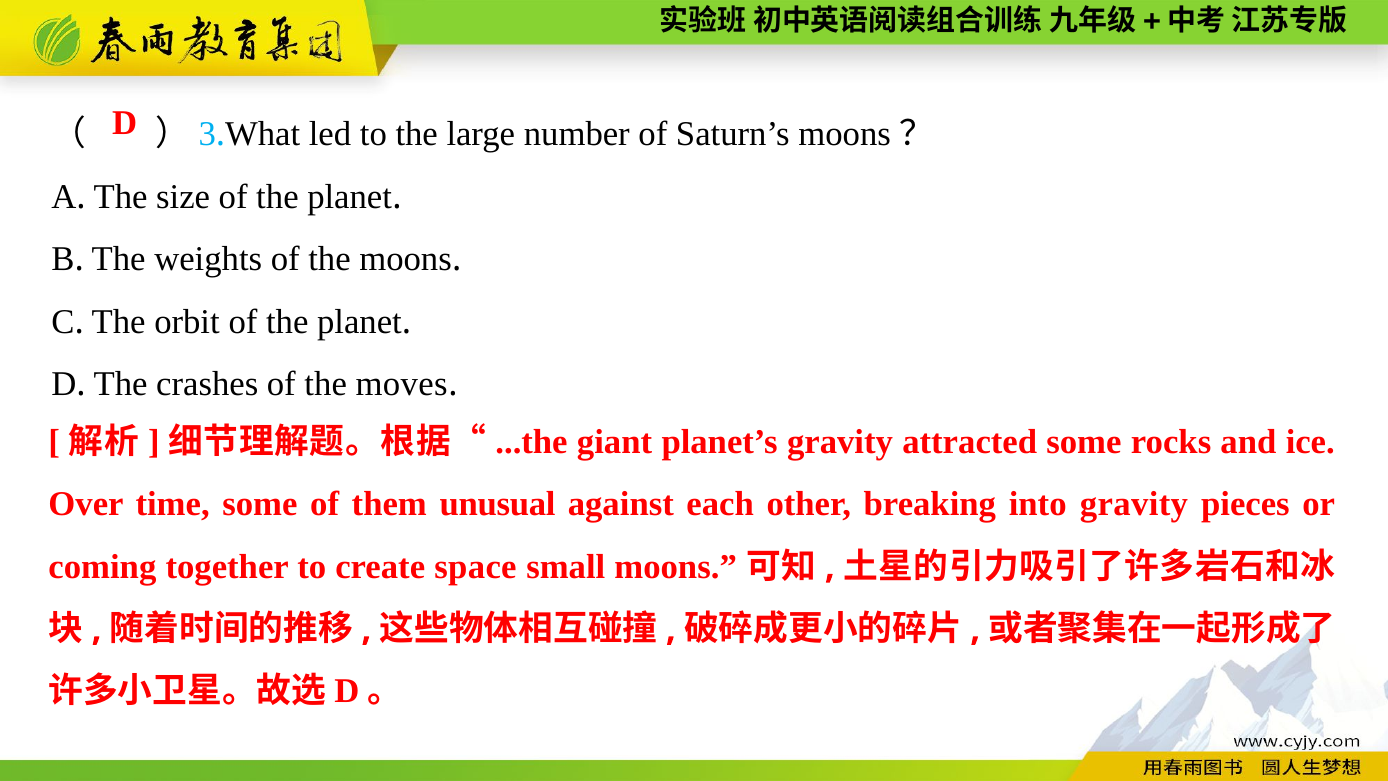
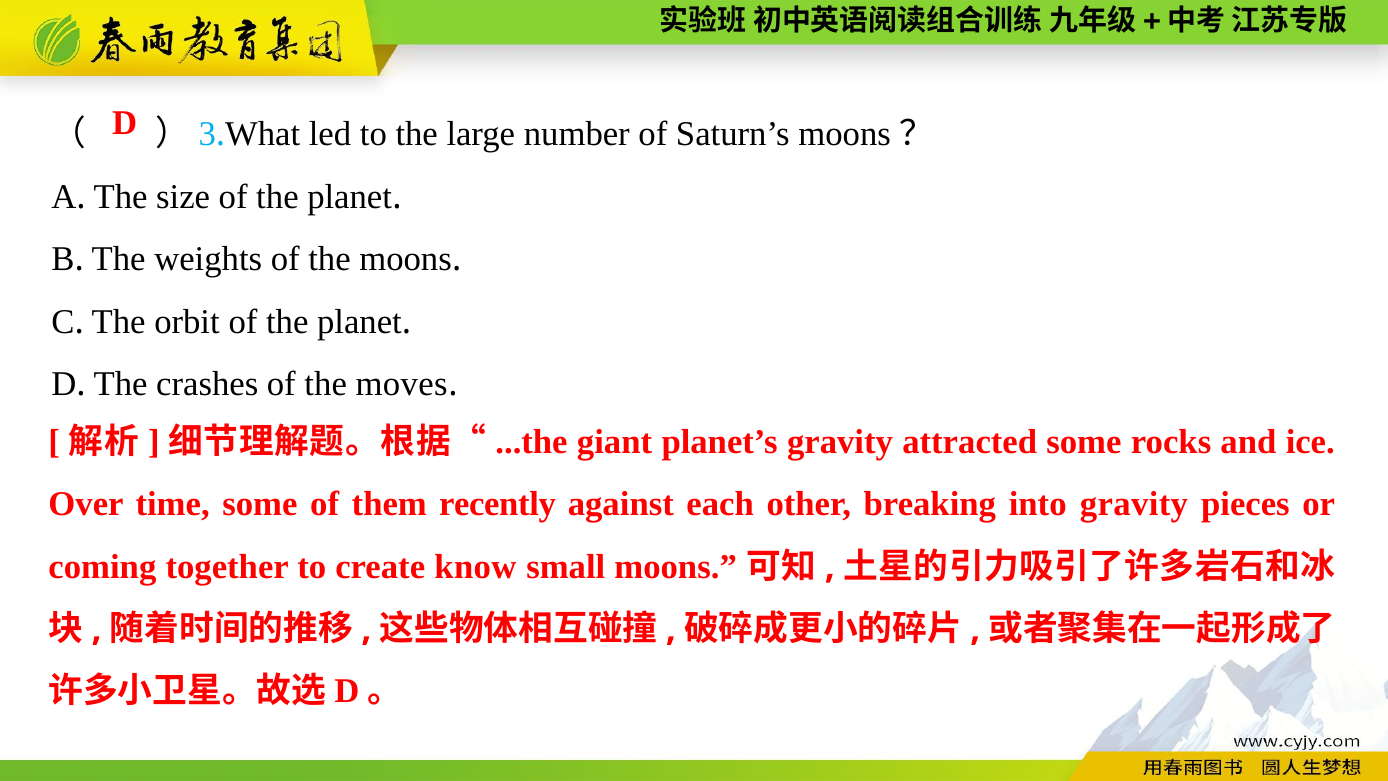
unusual: unusual -> recently (498, 504)
space: space -> know (475, 566)
